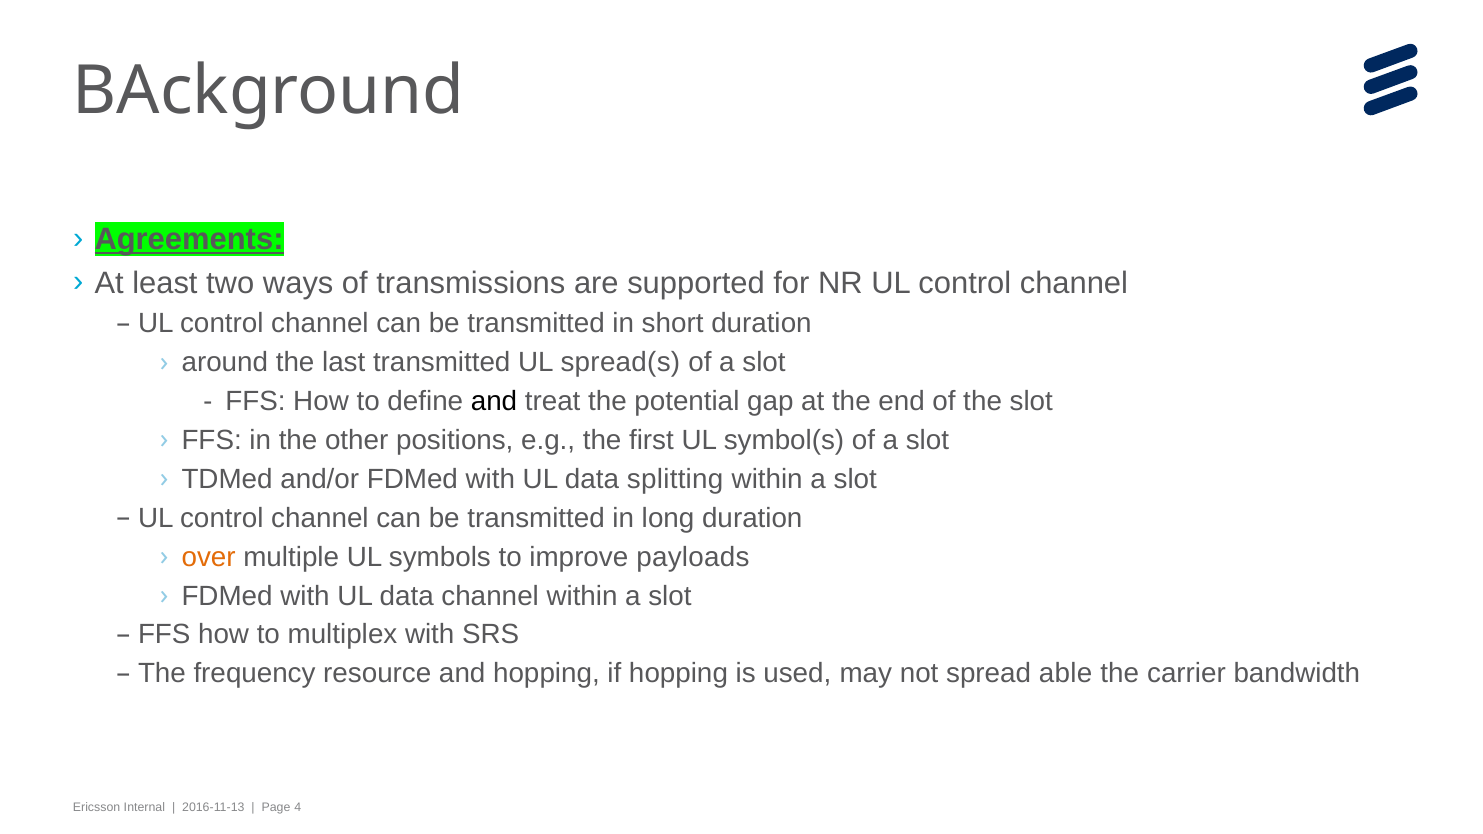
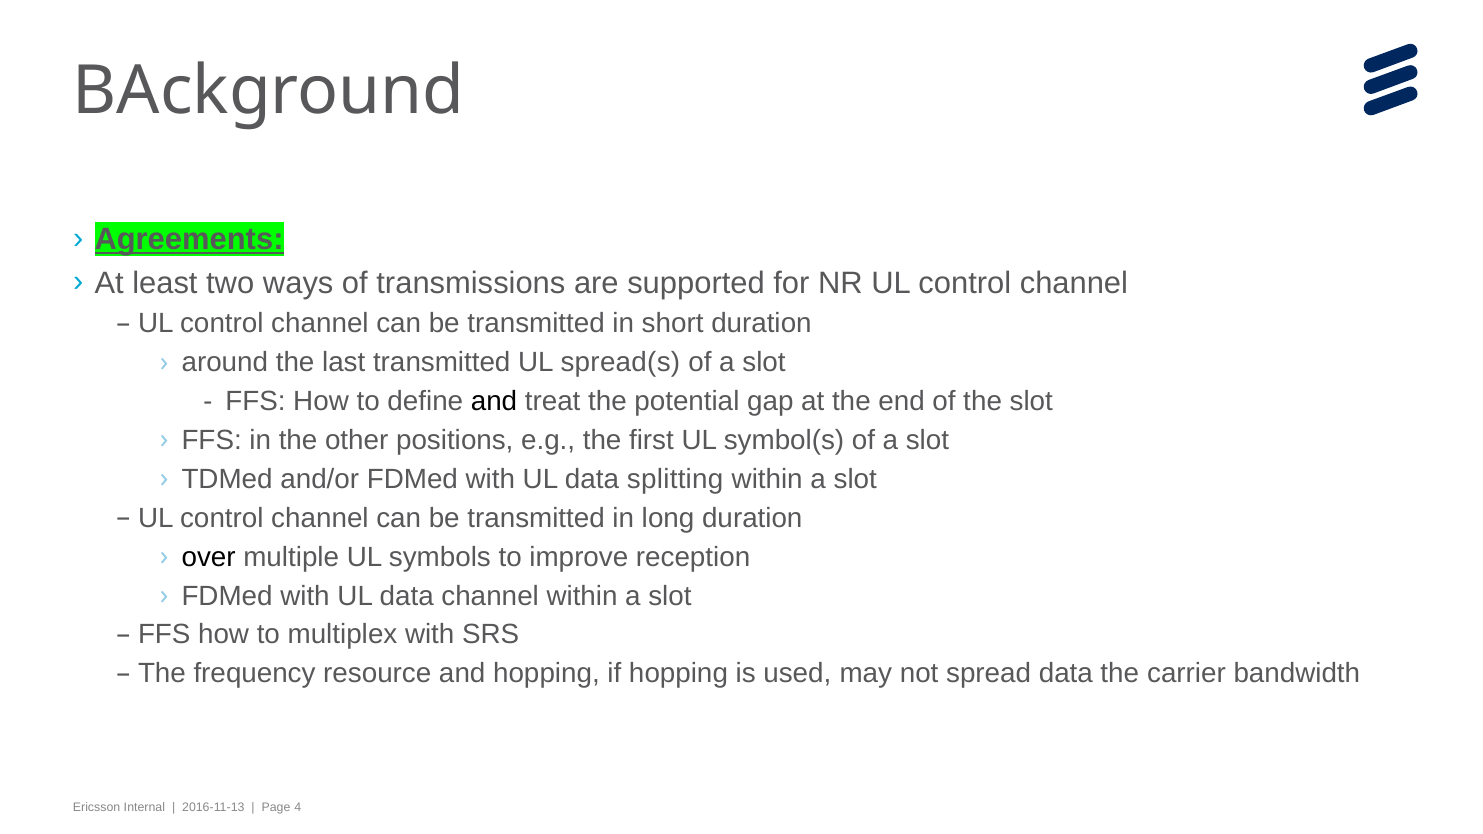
over colour: orange -> black (209, 557)
payloads: payloads -> reception (693, 557)
spread able: able -> data (1066, 674)
